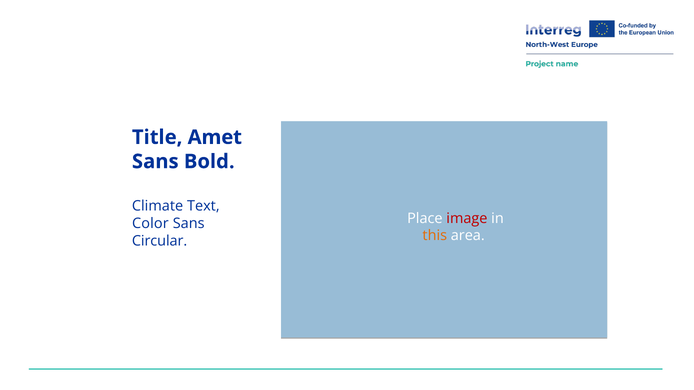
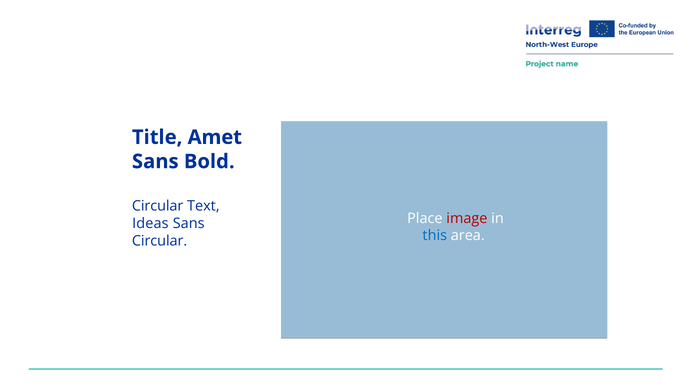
Climate: Climate -> Circular (158, 206)
Color: Color -> Ideas (150, 224)
this colour: orange -> blue (435, 236)
